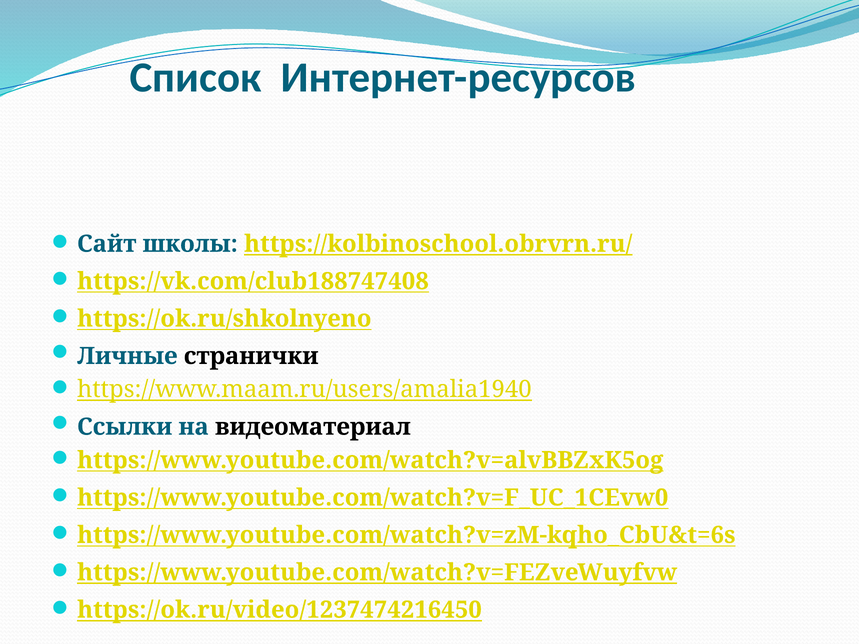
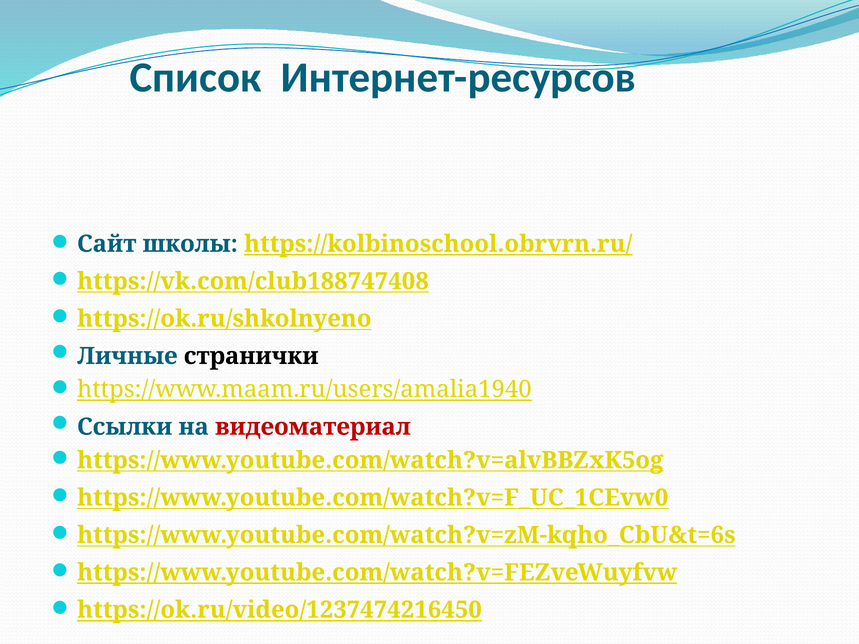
видеоматериал colour: black -> red (313, 427)
